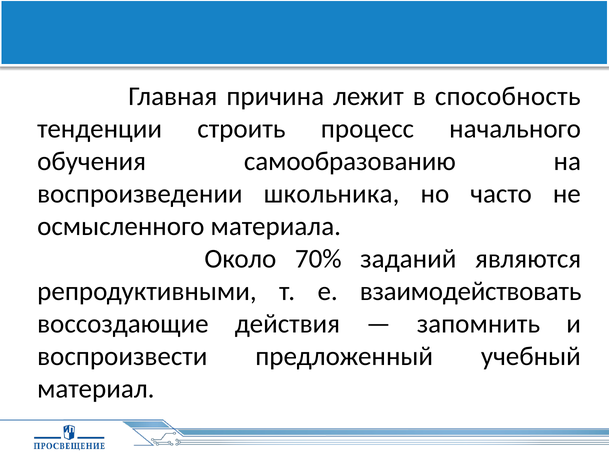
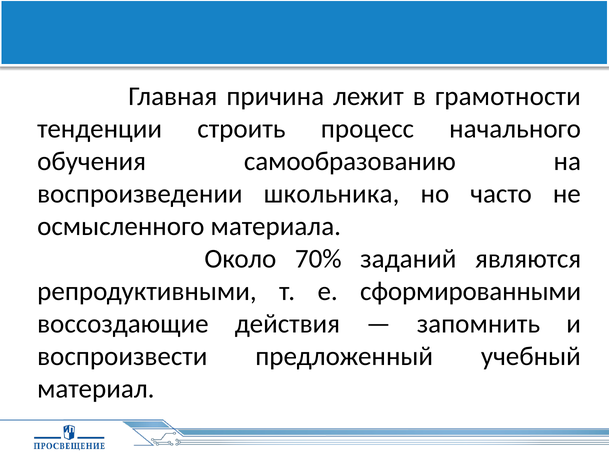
способность: способность -> грамотности (508, 96)
взаимодействовать: взаимодействовать -> сформированными (471, 291)
